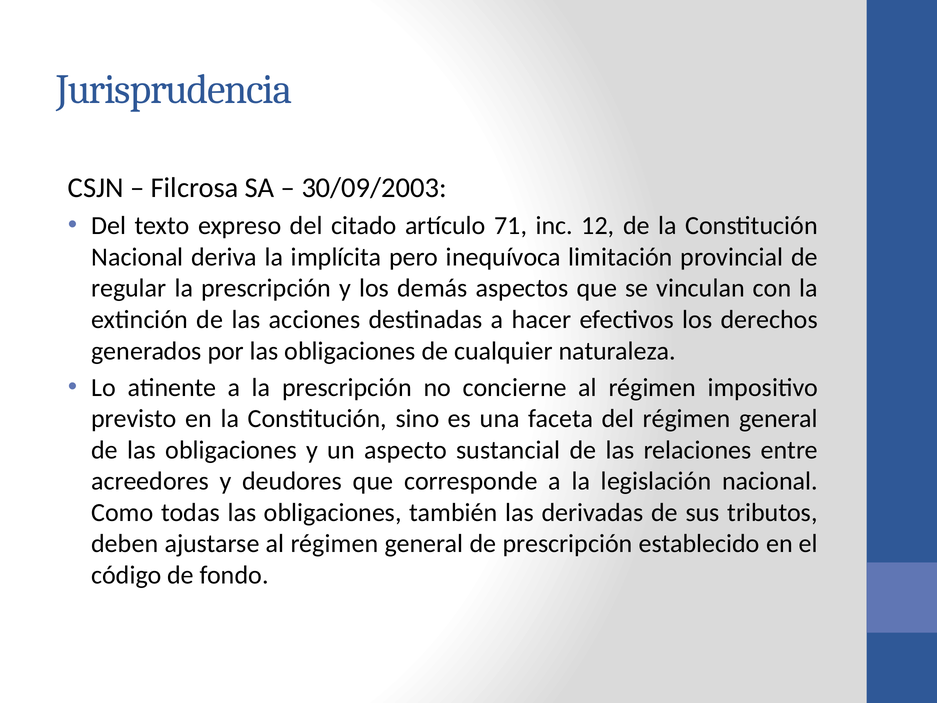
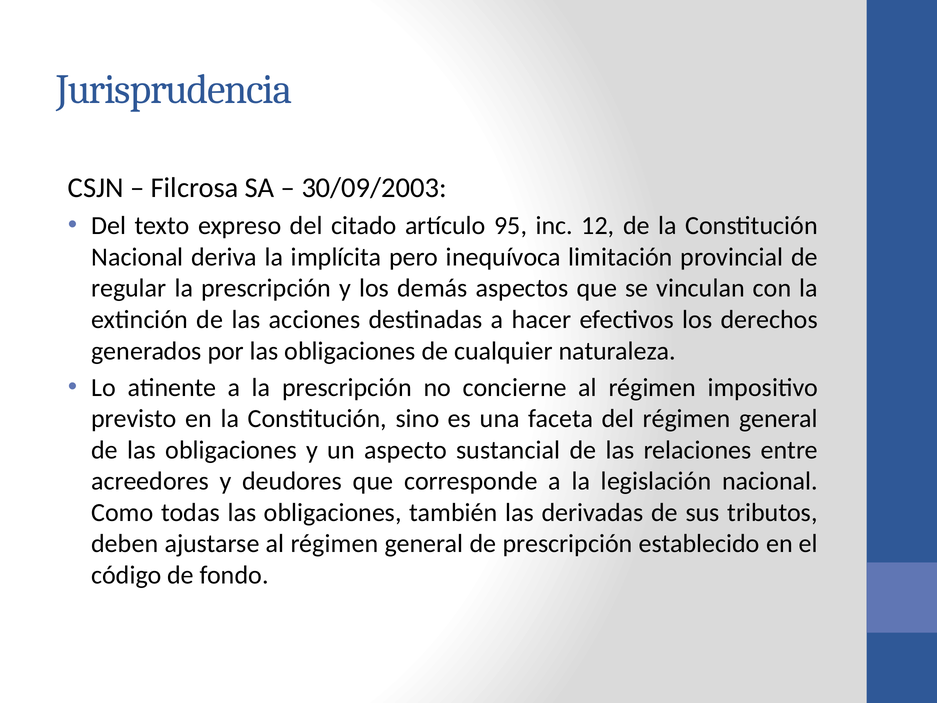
71: 71 -> 95 (511, 226)
